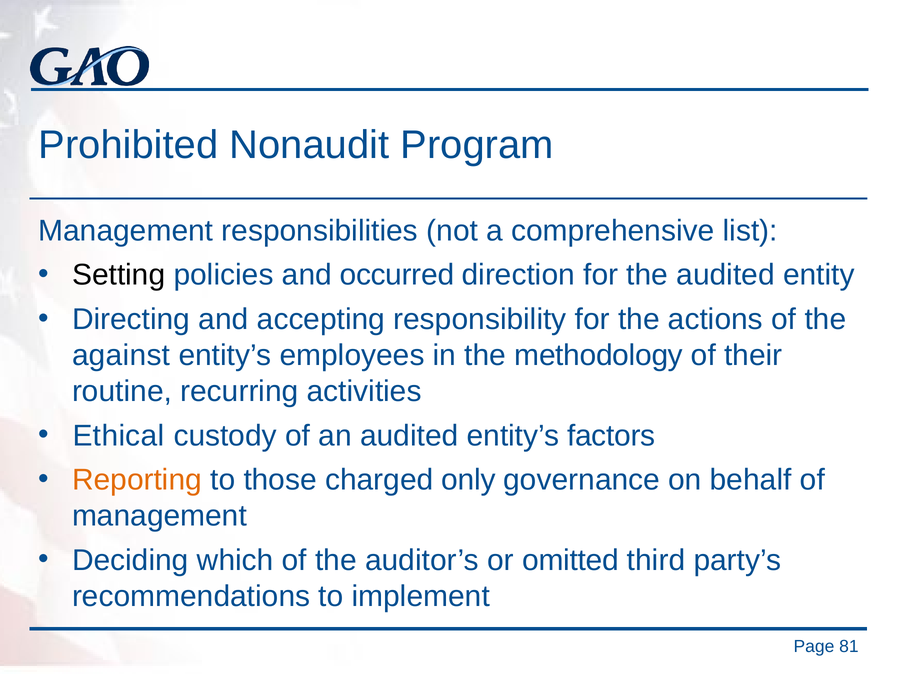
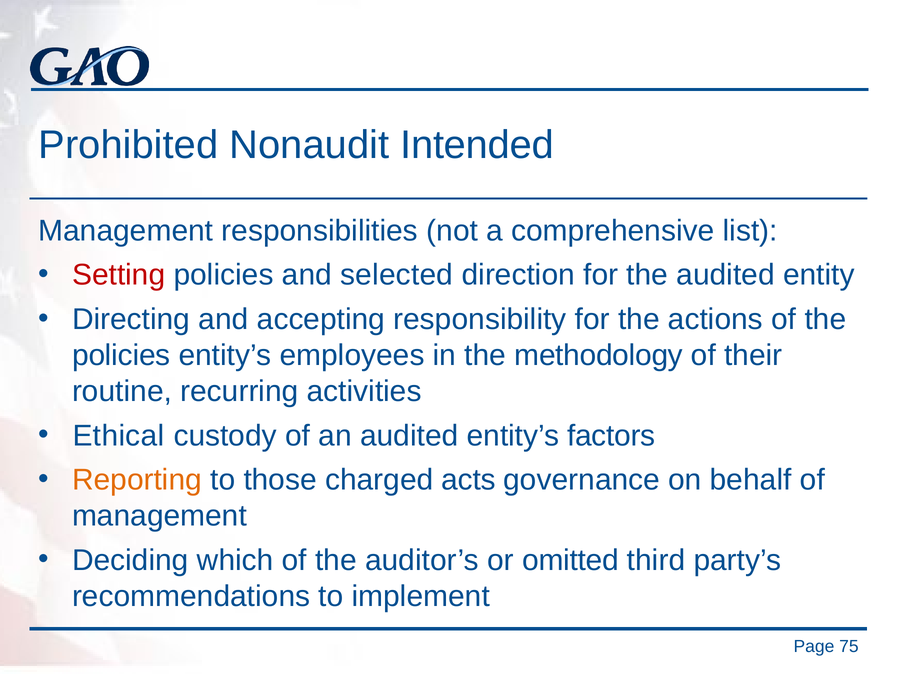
Program: Program -> Intended (477, 145)
Setting colour: black -> red (119, 275)
occurred: occurred -> selected (397, 275)
against: against -> policies (121, 355)
only: only -> acts (469, 480)
81: 81 -> 75 (849, 647)
